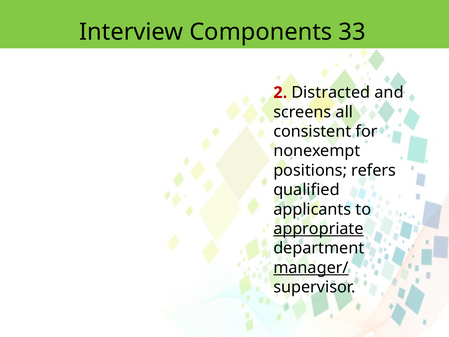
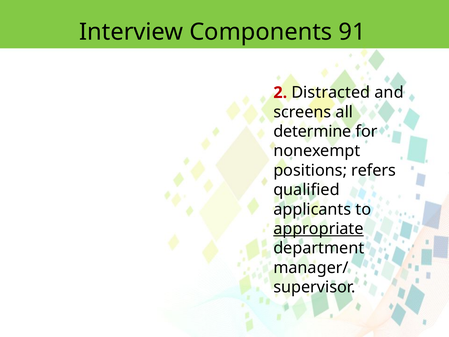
33: 33 -> 91 (352, 32)
consistent: consistent -> determine (312, 131)
manager/ underline: present -> none (311, 268)
